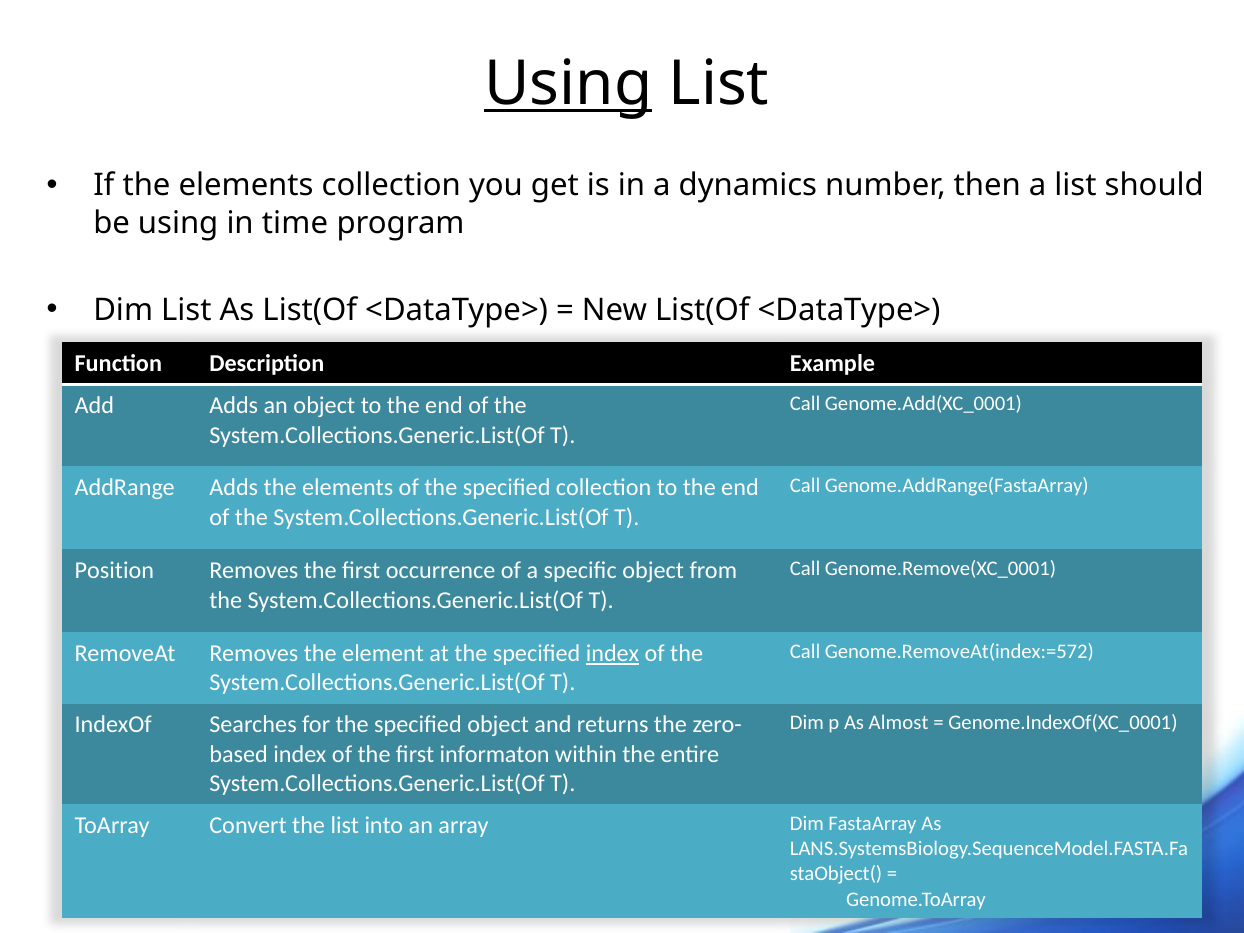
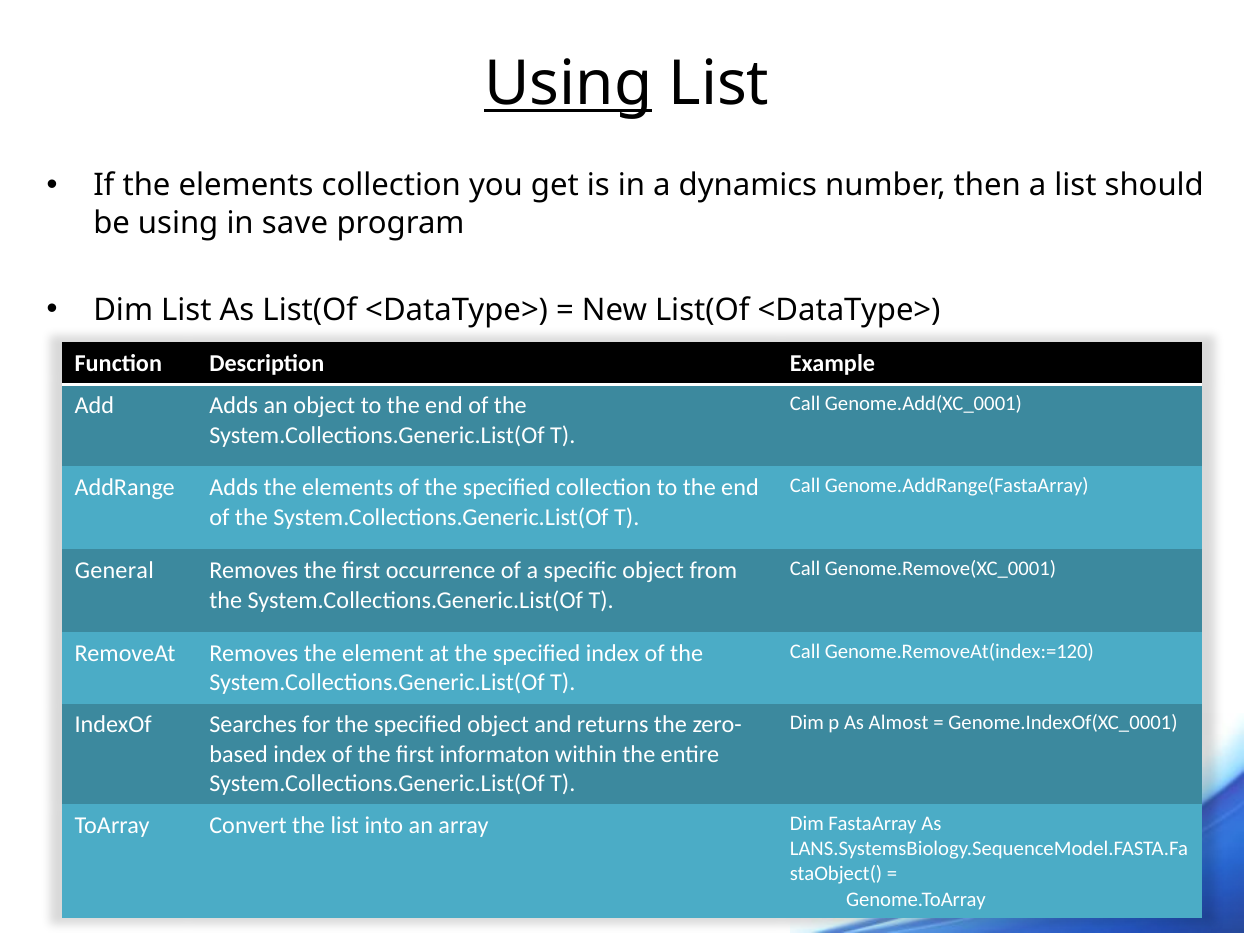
time: time -> save (295, 223)
Position: Position -> General (114, 571)
Genome.RemoveAt(index:=572: Genome.RemoveAt(index:=572 -> Genome.RemoveAt(index:=120 (959, 651)
index underline: present -> none (613, 654)
